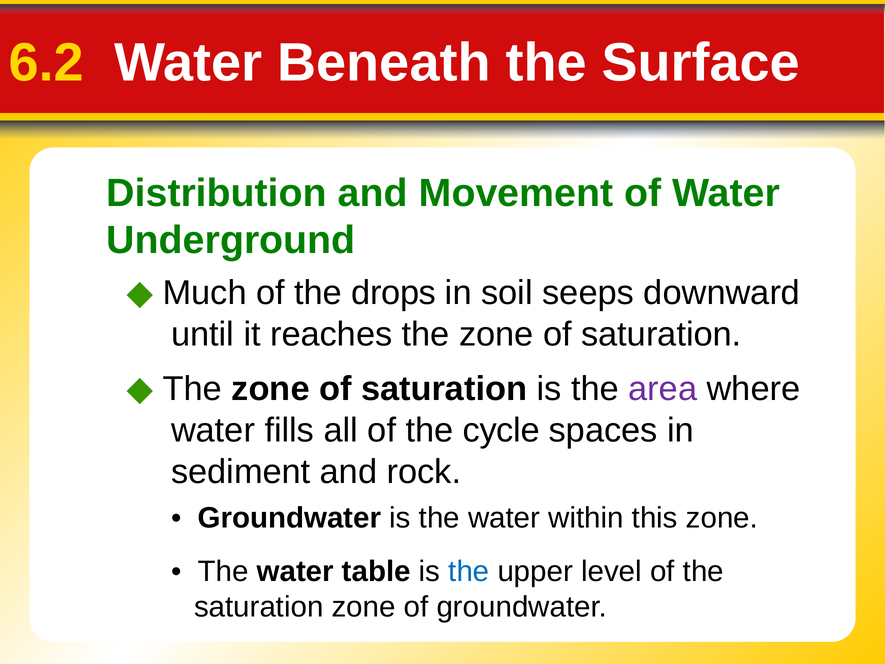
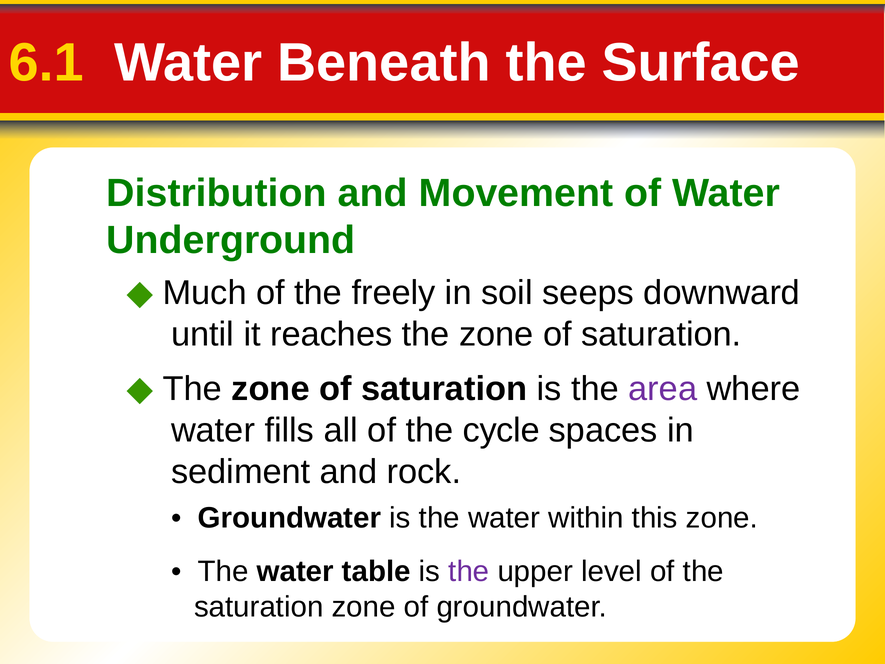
6.2: 6.2 -> 6.1 (46, 63)
drops: drops -> freely (394, 293)
the colour: blue -> purple (469, 571)
